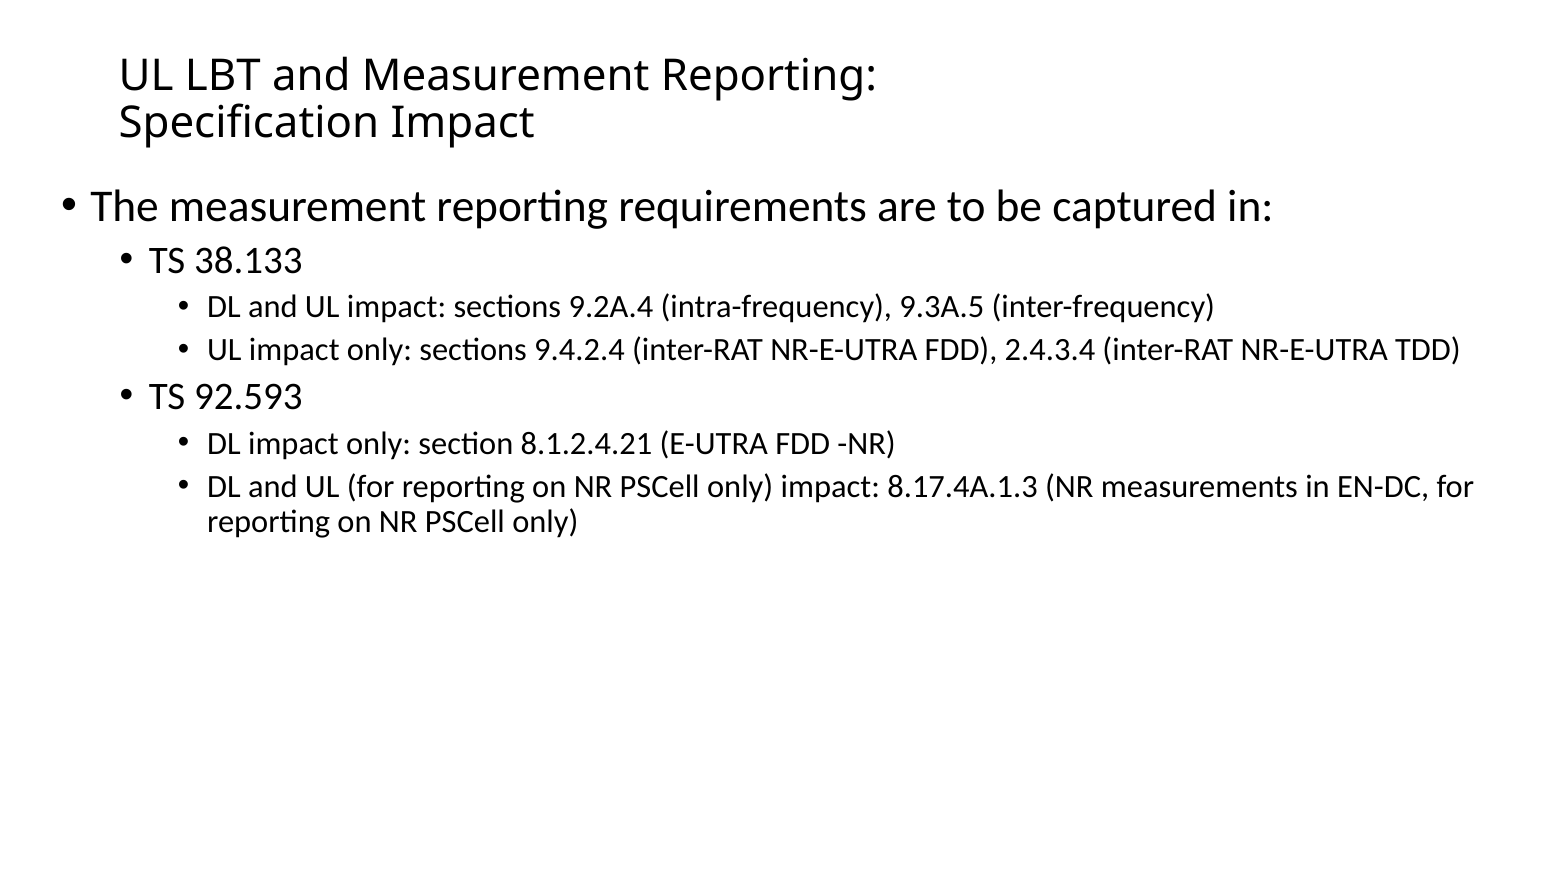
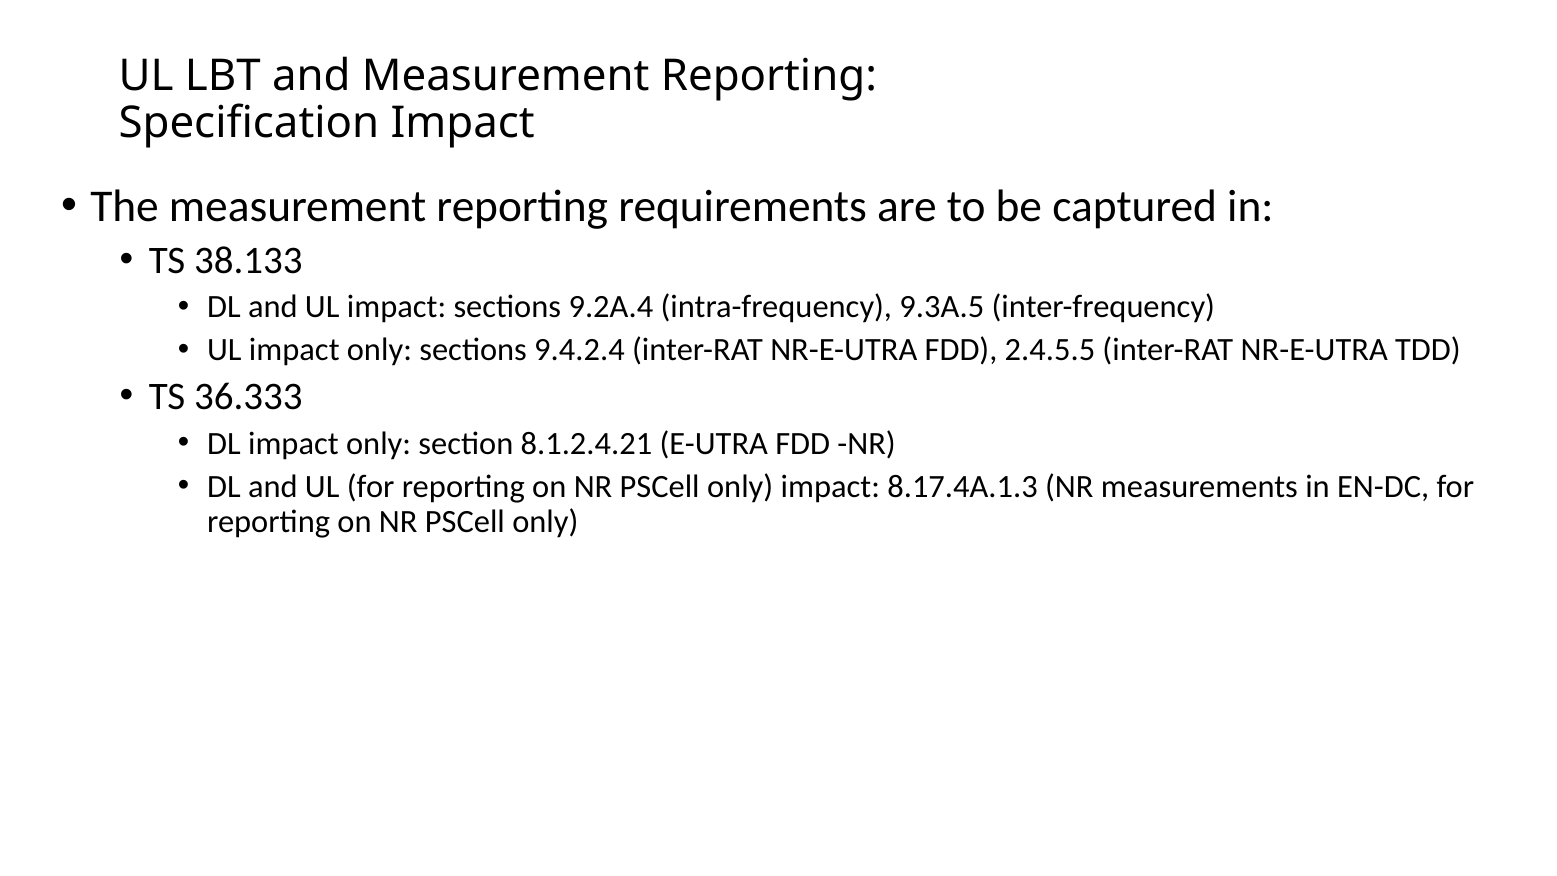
2.4.3.4: 2.4.3.4 -> 2.4.5.5 (1050, 350)
92.593: 92.593 -> 36.333 (248, 397)
